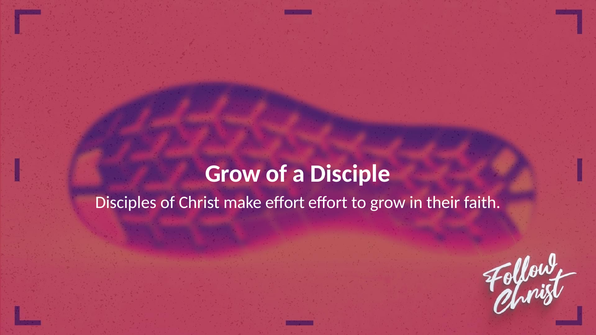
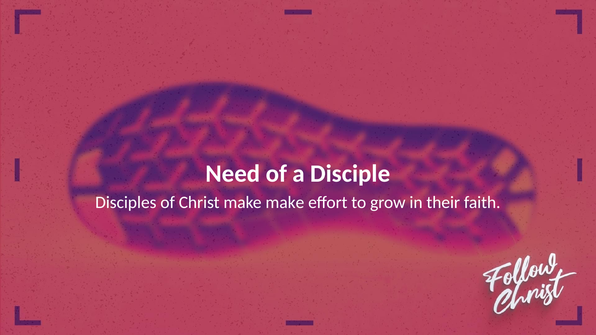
Grow: Grow -> Need (233, 174)
make effort: effort -> make (285, 203)
